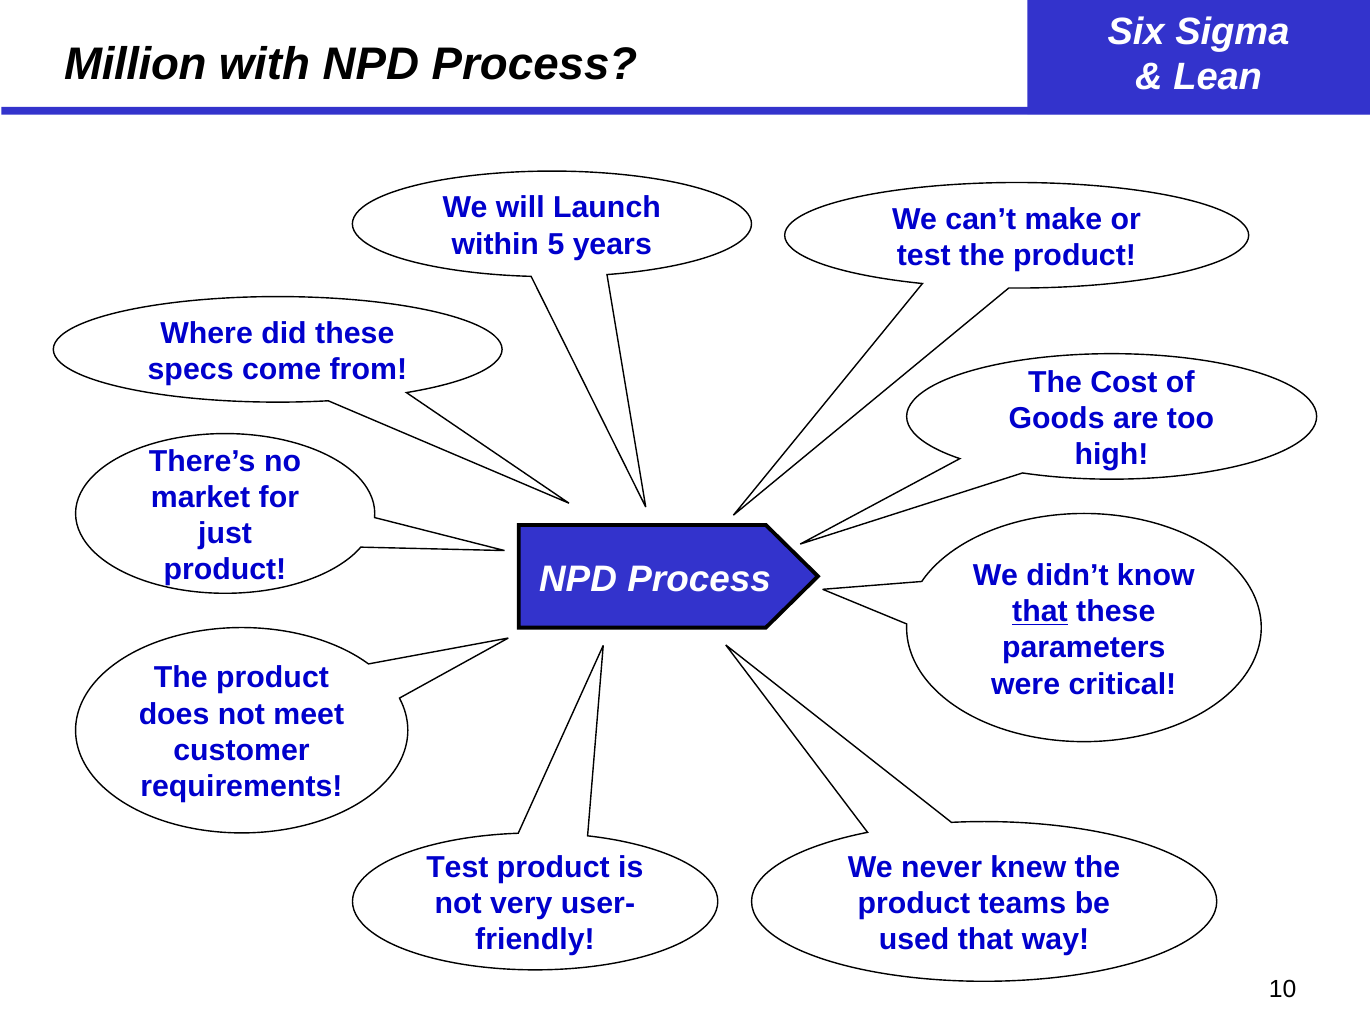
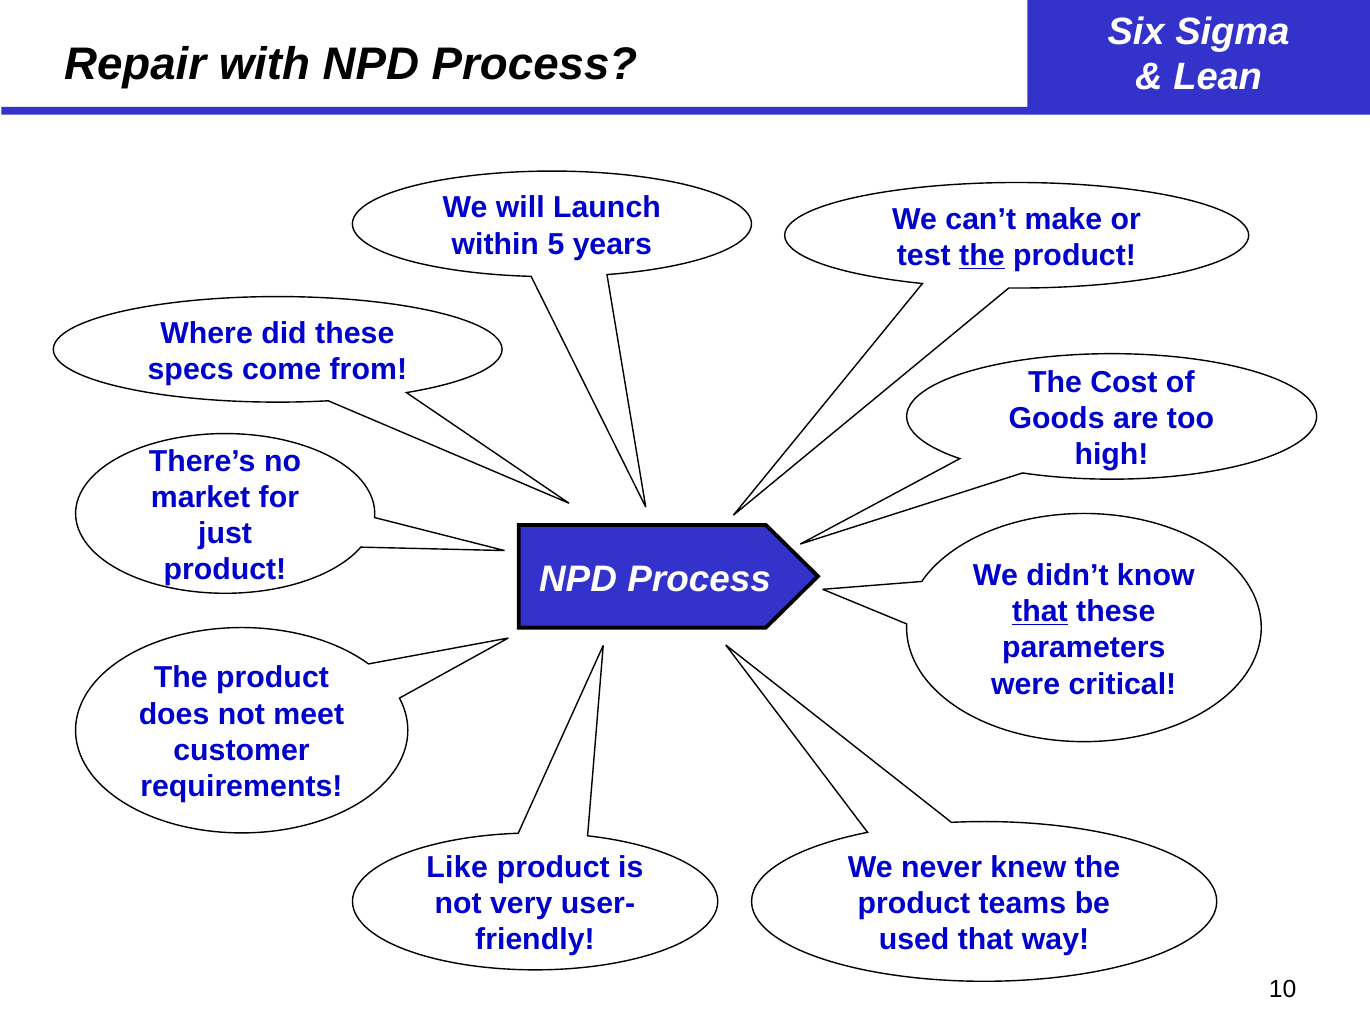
Million: Million -> Repair (135, 65)
the underline: none -> present (982, 256)
Test: Test -> Like (457, 868)
